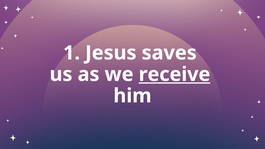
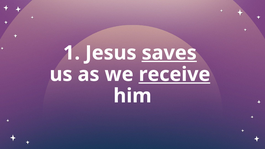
saves underline: none -> present (169, 53)
